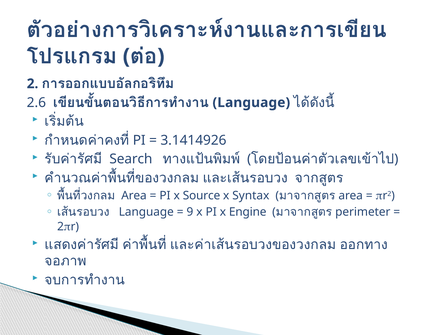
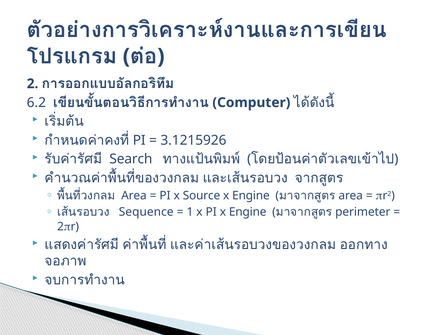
2.6: 2.6 -> 6.2 (36, 103)
Language: Language -> Computer (251, 103)
3.1414926: 3.1414926 -> 3.1215926 (193, 140)
Syntax: Syntax -> Engine (251, 196)
Language: Language -> Sequence (146, 212)
9: 9 -> 1 (190, 212)
